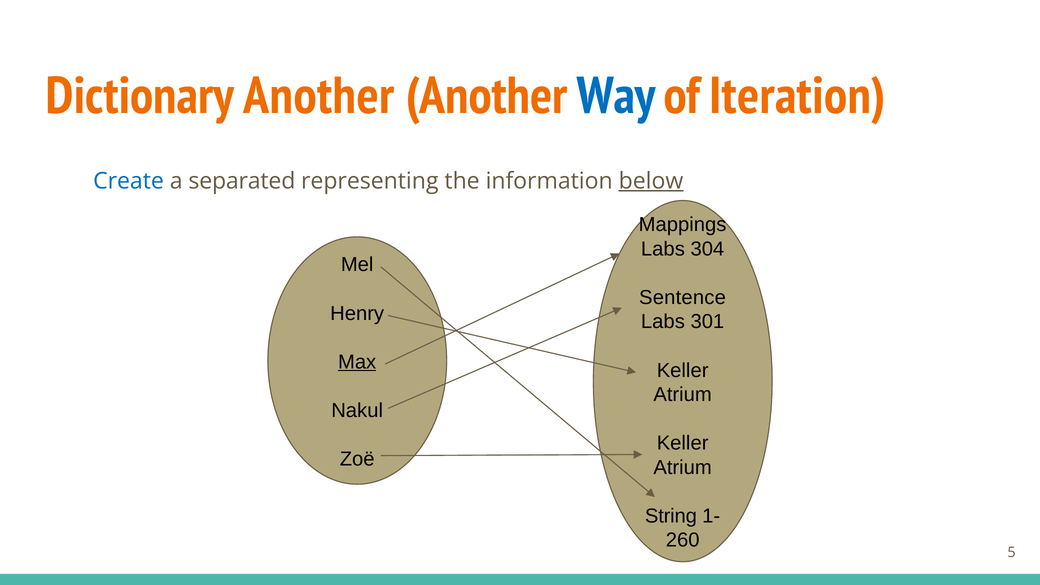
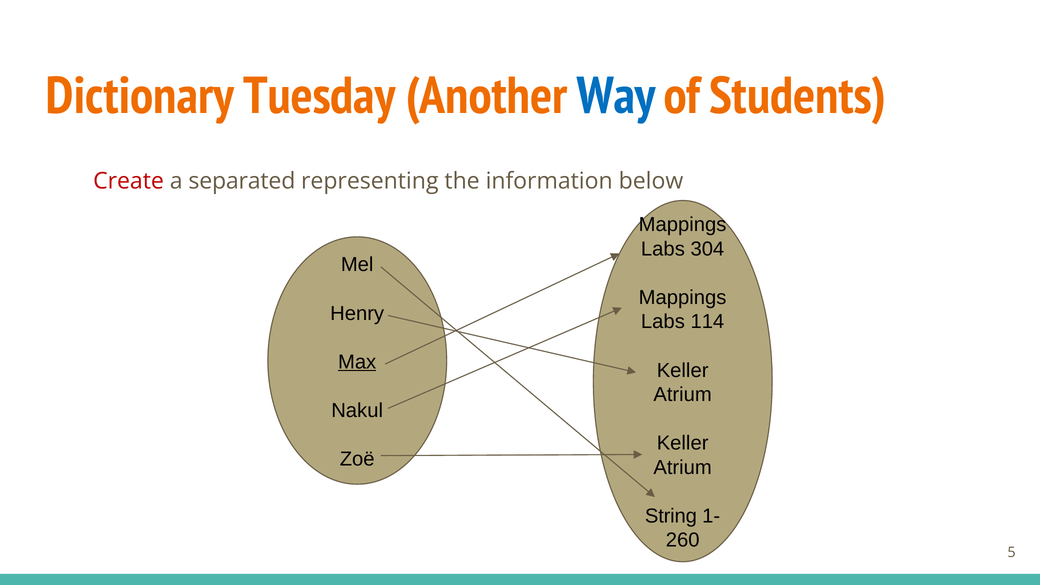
Dictionary Another: Another -> Tuesday (319, 96)
Iteration: Iteration -> Students (798, 96)
Create colour: blue -> red (129, 181)
below underline: present -> none (651, 181)
Sentence: Sentence -> Mappings (683, 298)
301: 301 -> 114 (707, 322)
